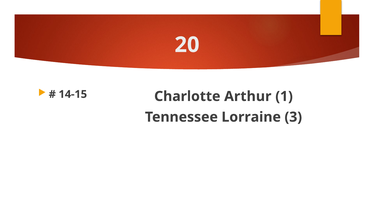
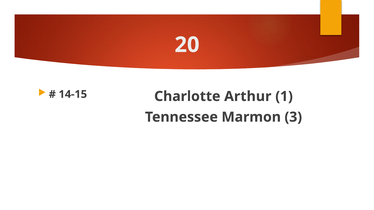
Lorraine: Lorraine -> Marmon (251, 117)
